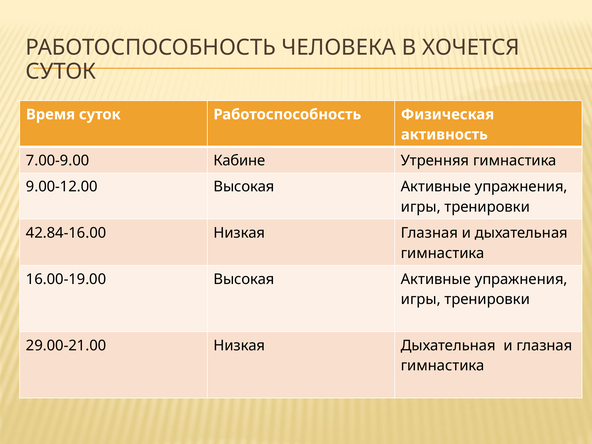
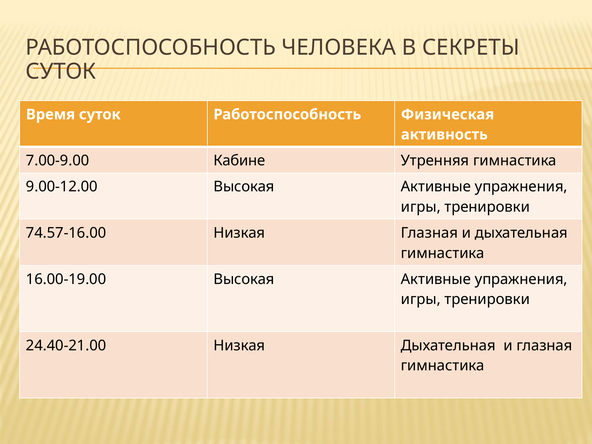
ХОЧЕТСЯ: ХОЧЕТСЯ -> СЕКРЕТЫ (471, 48)
42.84-16.00: 42.84-16.00 -> 74.57-16.00 (66, 233)
29.00-21.00: 29.00-21.00 -> 24.40-21.00 (66, 346)
